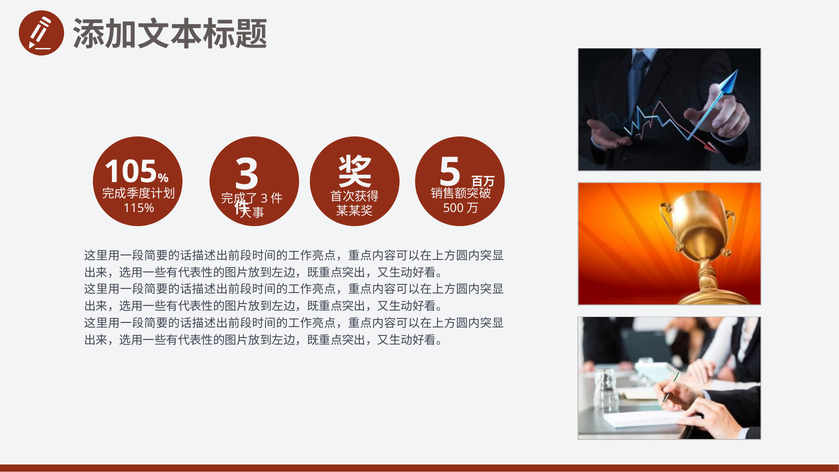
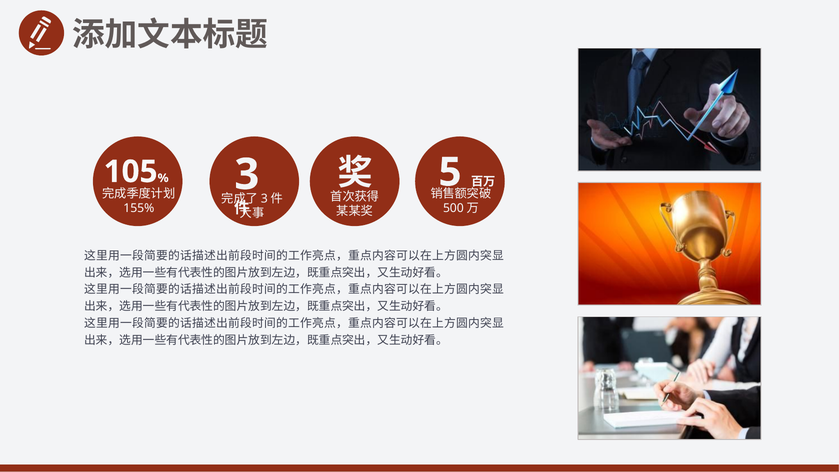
115%: 115% -> 155% (139, 208)
